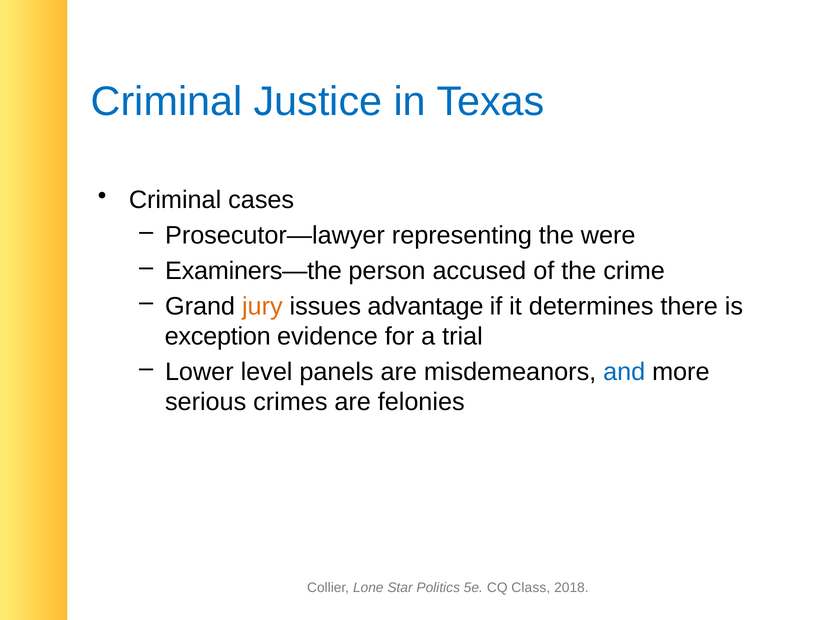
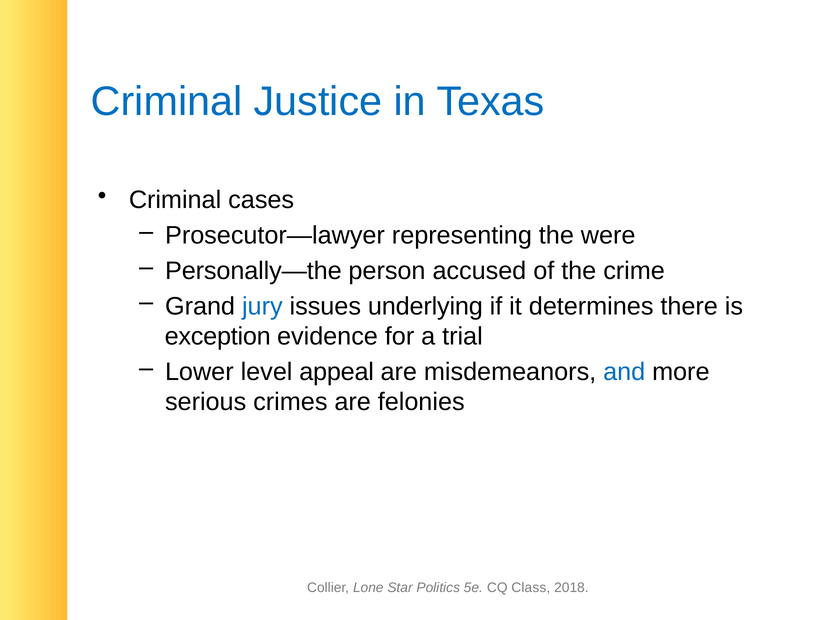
Examiners—the: Examiners—the -> Personally—the (253, 271)
jury colour: orange -> blue (262, 306)
advantage: advantage -> underlying (425, 306)
panels: panels -> appeal (337, 372)
